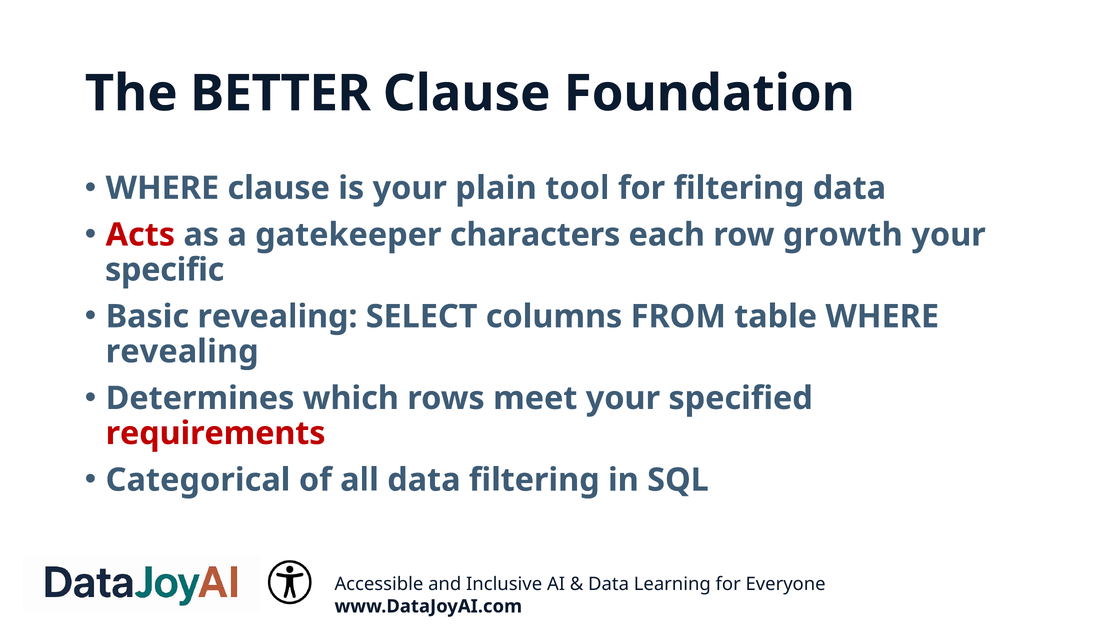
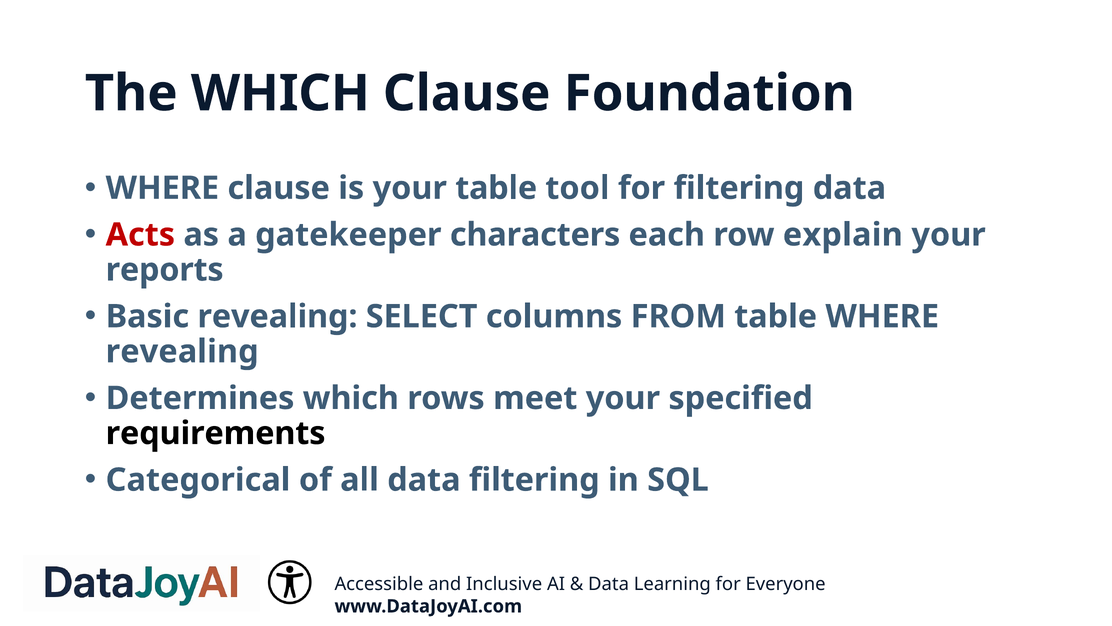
The BETTER: BETTER -> WHICH (280, 93)
your plain: plain -> table (496, 188)
growth: growth -> explain (843, 235)
specific: specific -> reports (165, 270)
requirements colour: red -> black (216, 433)
